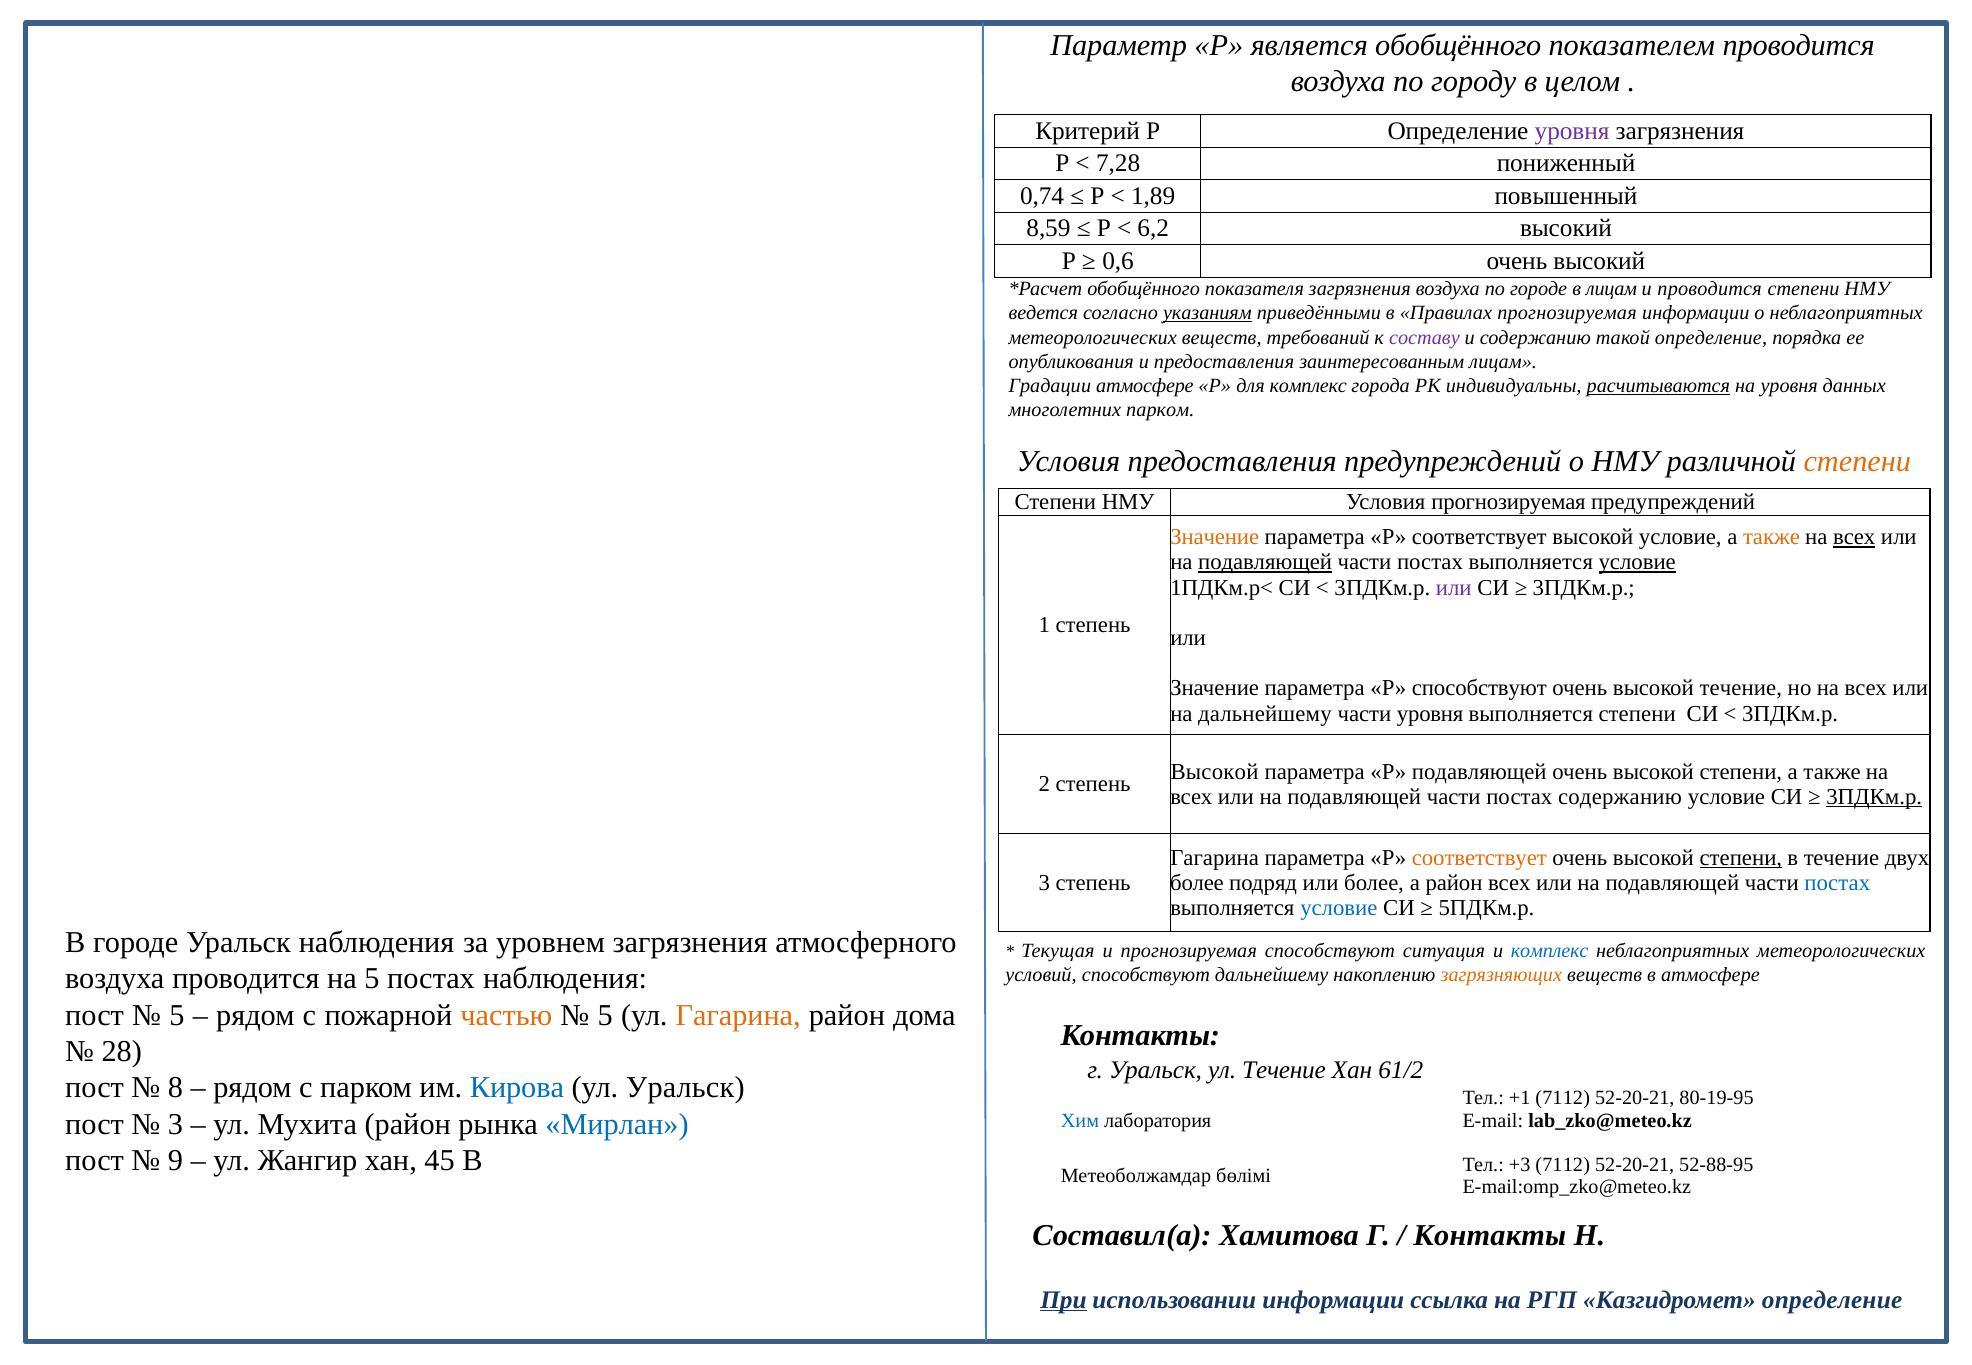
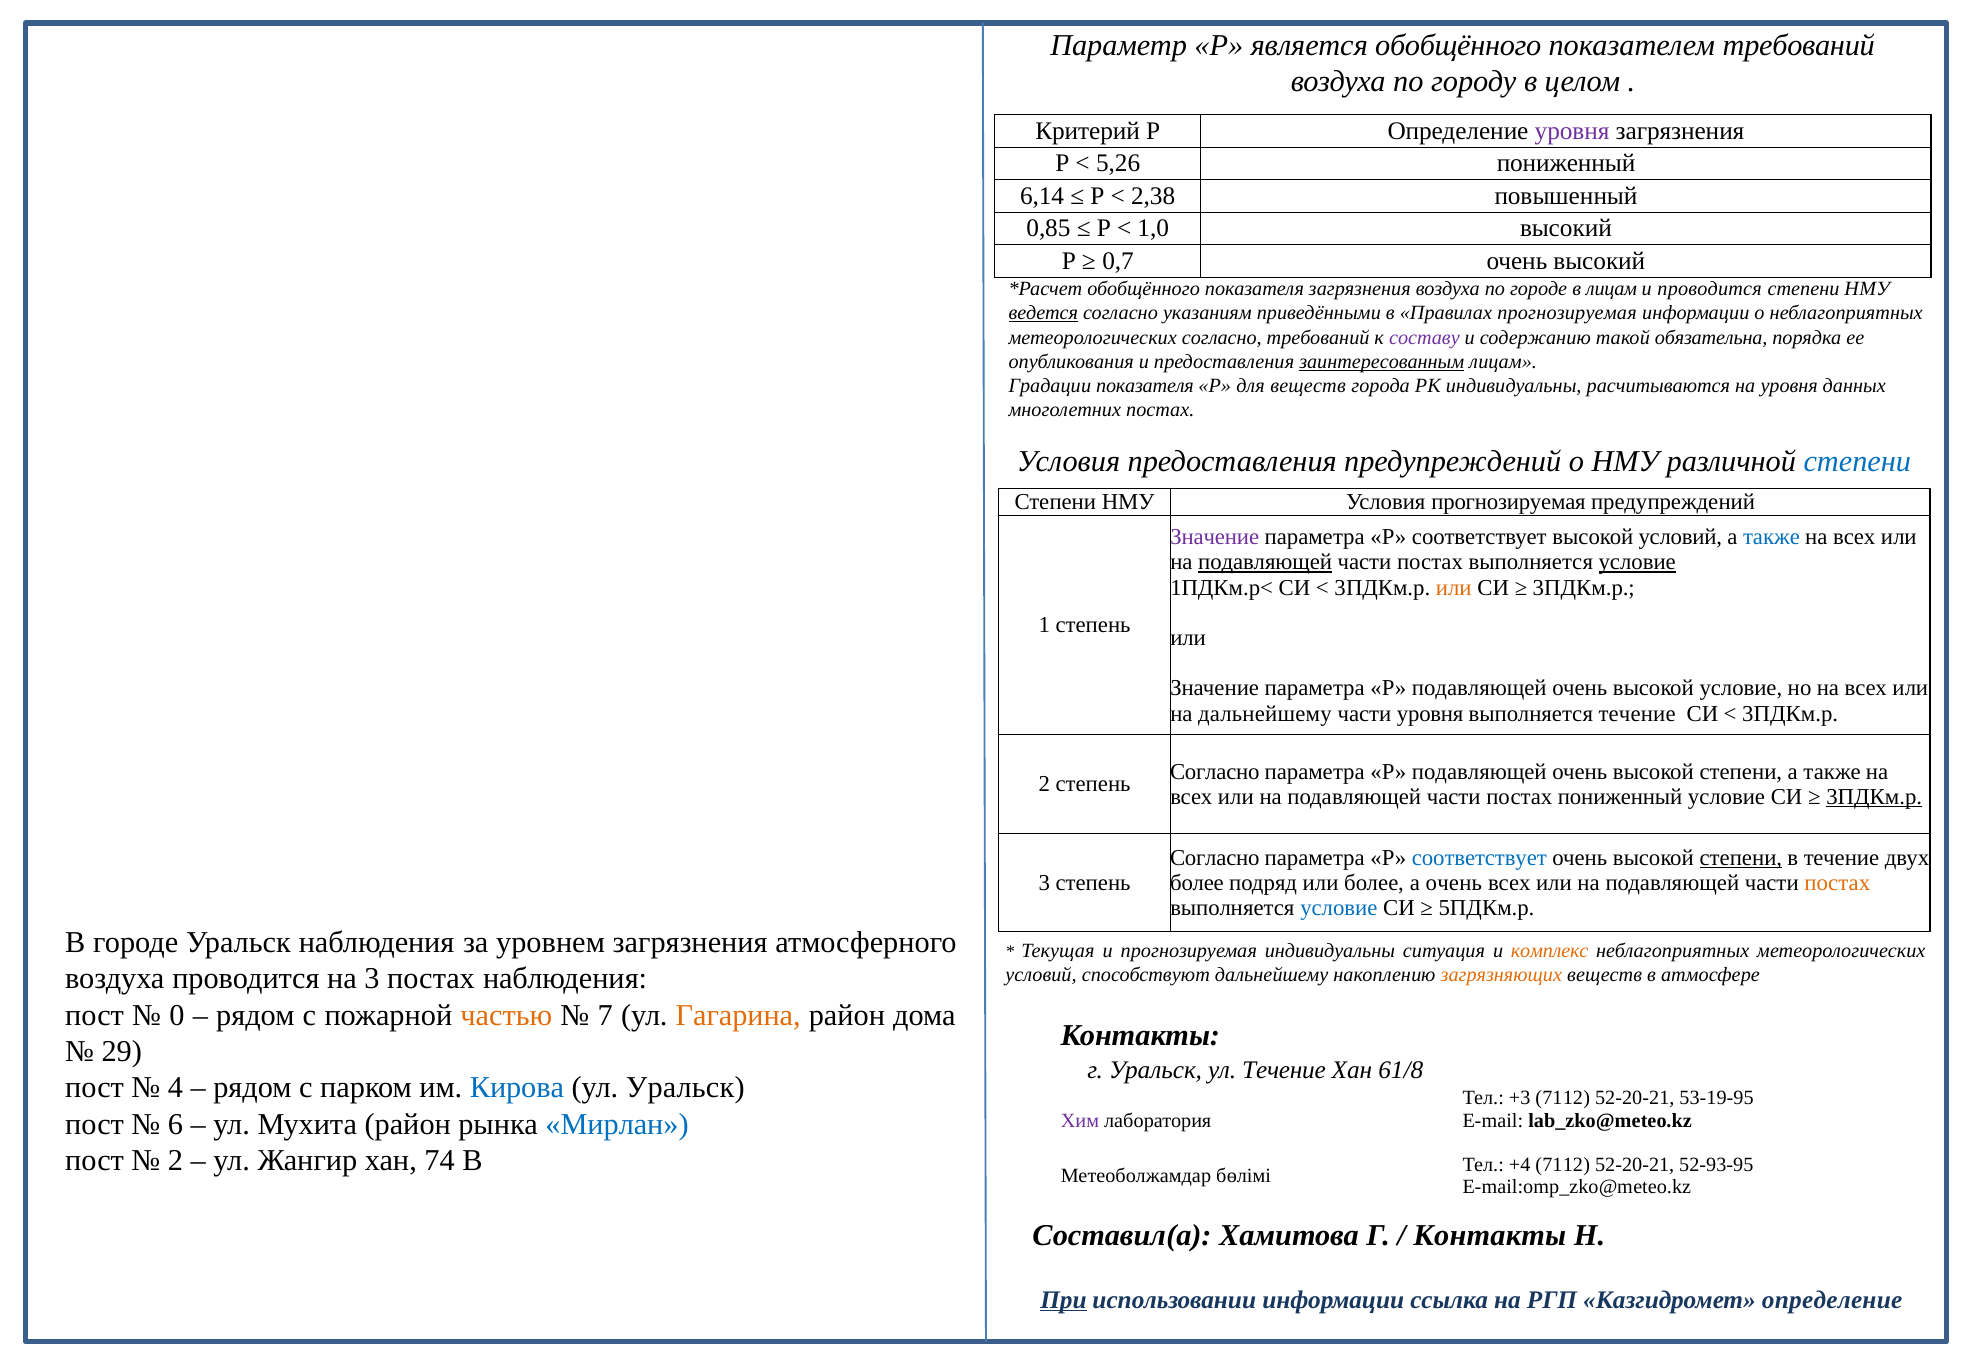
показателем проводится: проводится -> требований (1799, 45)
7,28: 7,28 -> 5,26 (1118, 163)
0,74: 0,74 -> 6,14 (1042, 196)
1,89: 1,89 -> 2,38 (1153, 196)
8,59: 8,59 -> 0,85 (1048, 228)
6,2: 6,2 -> 1,0 (1153, 228)
0,6: 0,6 -> 0,7 (1118, 261)
ведется underline: none -> present (1043, 313)
указаниям underline: present -> none (1207, 313)
метеорологических веществ: веществ -> согласно (1222, 337)
такой определение: определение -> обязательна (1711, 337)
заинтересованным underline: none -> present (1382, 362)
Градации атмосфере: атмосфере -> показателя (1145, 386)
для комплекс: комплекс -> веществ (1308, 386)
расчитываются underline: present -> none (1658, 386)
многолетних парком: парком -> постах (1160, 410)
степени colour: orange -> blue (1857, 462)
Значение colour: orange -> purple (1215, 537)
высокой условие: условие -> условий (1680, 537)
также colour: orange -> blue (1771, 537)
всех underline: present -> none (1854, 537)
или colour: purple -> orange (1454, 588)
Значение параметра Р способствуют: способствуют -> подавляющей (1479, 688)
высокой течение: течение -> условие (1741, 688)
выполняется степени: степени -> течение (1637, 714)
Высокой: Высокой -> Согласно (1215, 772)
постах содержанию: содержанию -> пониженный (1620, 797)
Гагарина: Гагарина -> Согласно (1215, 858)
соответствует colour: orange -> blue (1479, 858)
а район: район -> очень (1454, 883)
постах colour: blue -> orange (1837, 883)
прогнозируемая способствуют: способствуют -> индивидуальны (1330, 951)
комплекс colour: blue -> orange (1550, 951)
на 5: 5 -> 3 (372, 979)
5: 5 -> 0 (177, 1015)
5: 5 -> 7 (605, 1015)
28: 28 -> 29 (122, 1052)
61/2: 61/2 -> 61/8 (1401, 1071)
8: 8 -> 4 (175, 1088)
+1: +1 -> +3 (1520, 1098)
80-19-95: 80-19-95 -> 53-19-95 (1717, 1098)
3: 3 -> 6 (175, 1124)
Хим colour: blue -> purple (1080, 1121)
9: 9 -> 2 (175, 1161)
45: 45 -> 74 (440, 1161)
+3: +3 -> +4 (1520, 1165)
52-88-95: 52-88-95 -> 52-93-95 (1716, 1165)
